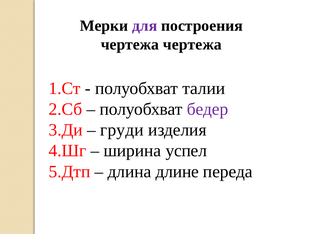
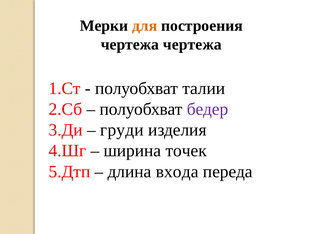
для colour: purple -> orange (145, 26)
успел: успел -> точек (186, 151)
длине: длине -> входа (177, 172)
